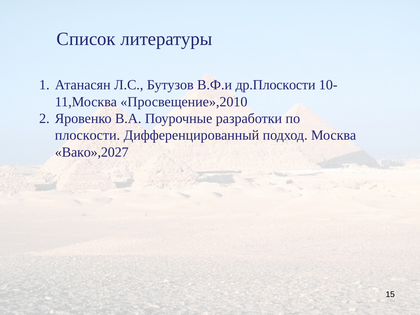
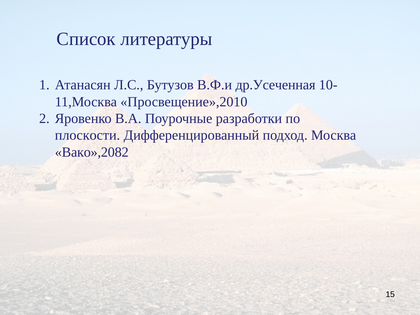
др.Плоскости: др.Плоскости -> др.Усеченная (275, 85)
Вако»,2027: Вако»,2027 -> Вако»,2082 (92, 152)
